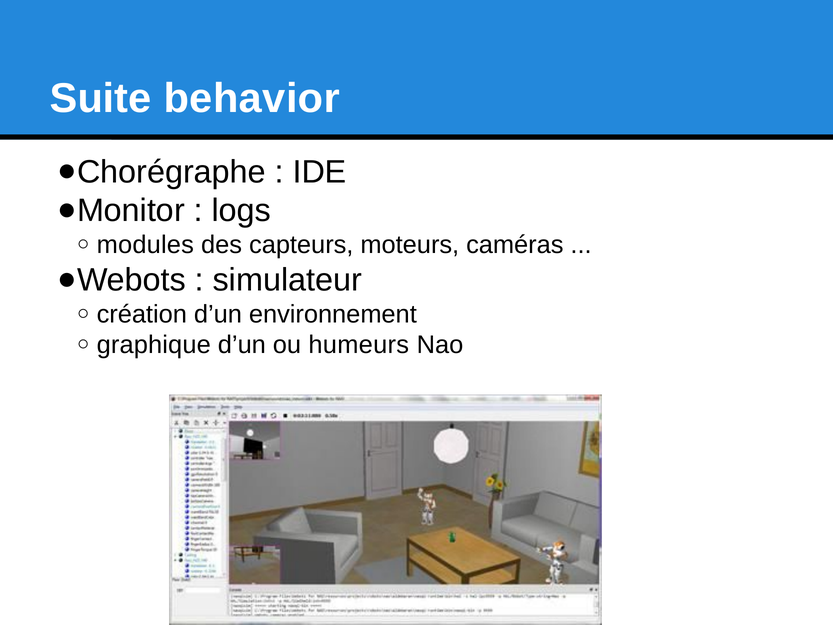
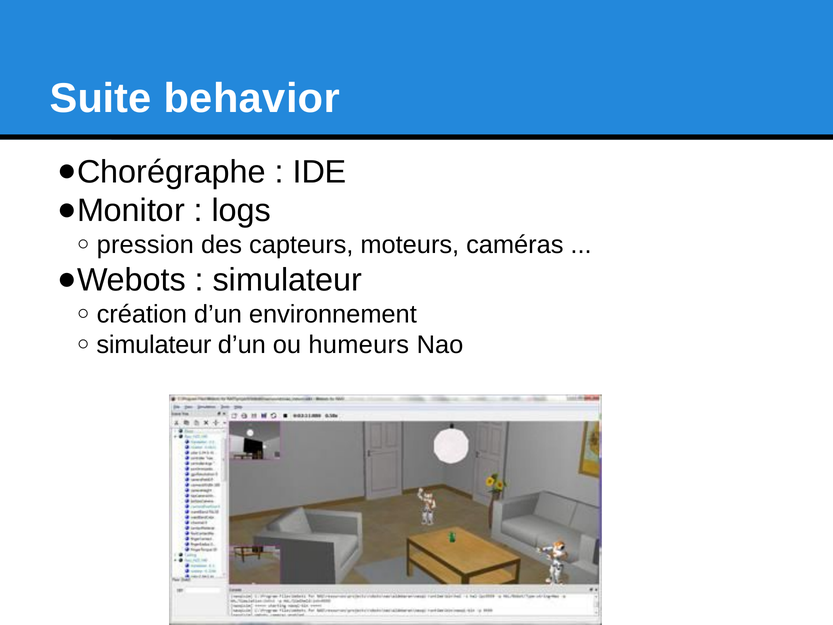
modules: modules -> pression (145, 245)
graphique: graphique -> simulateur (154, 345)
